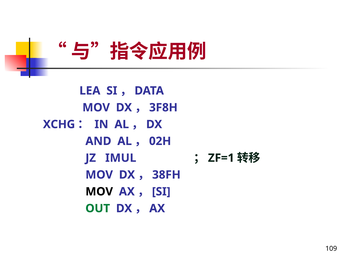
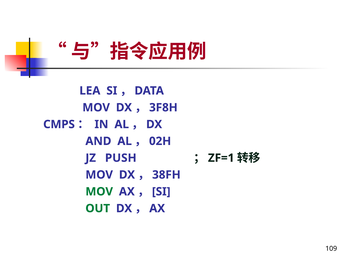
XCHG: XCHG -> CMPS (59, 124)
IMUL: IMUL -> PUSH (121, 158)
MOV colour: black -> green (99, 192)
